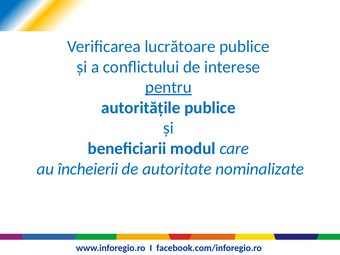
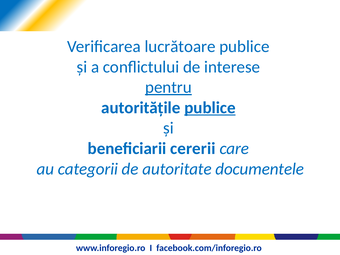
publice underline: none -> present (210, 108)
modul: modul -> cererii (193, 149)
încheierii: încheierii -> categorii (88, 169)
nominalizate: nominalizate -> documentele (260, 169)
